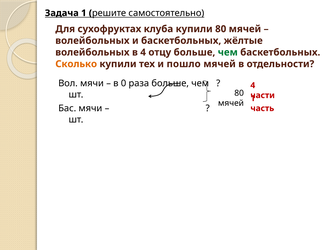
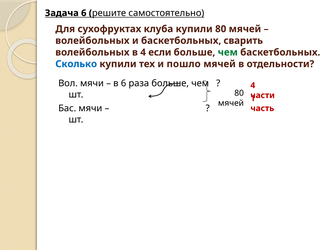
Задача 1: 1 -> 6 (84, 13)
жёлтые: жёлтые -> сварить (243, 41)
отцу: отцу -> если (160, 52)
Сколько colour: orange -> blue (76, 64)
в 0: 0 -> 6 (124, 83)
